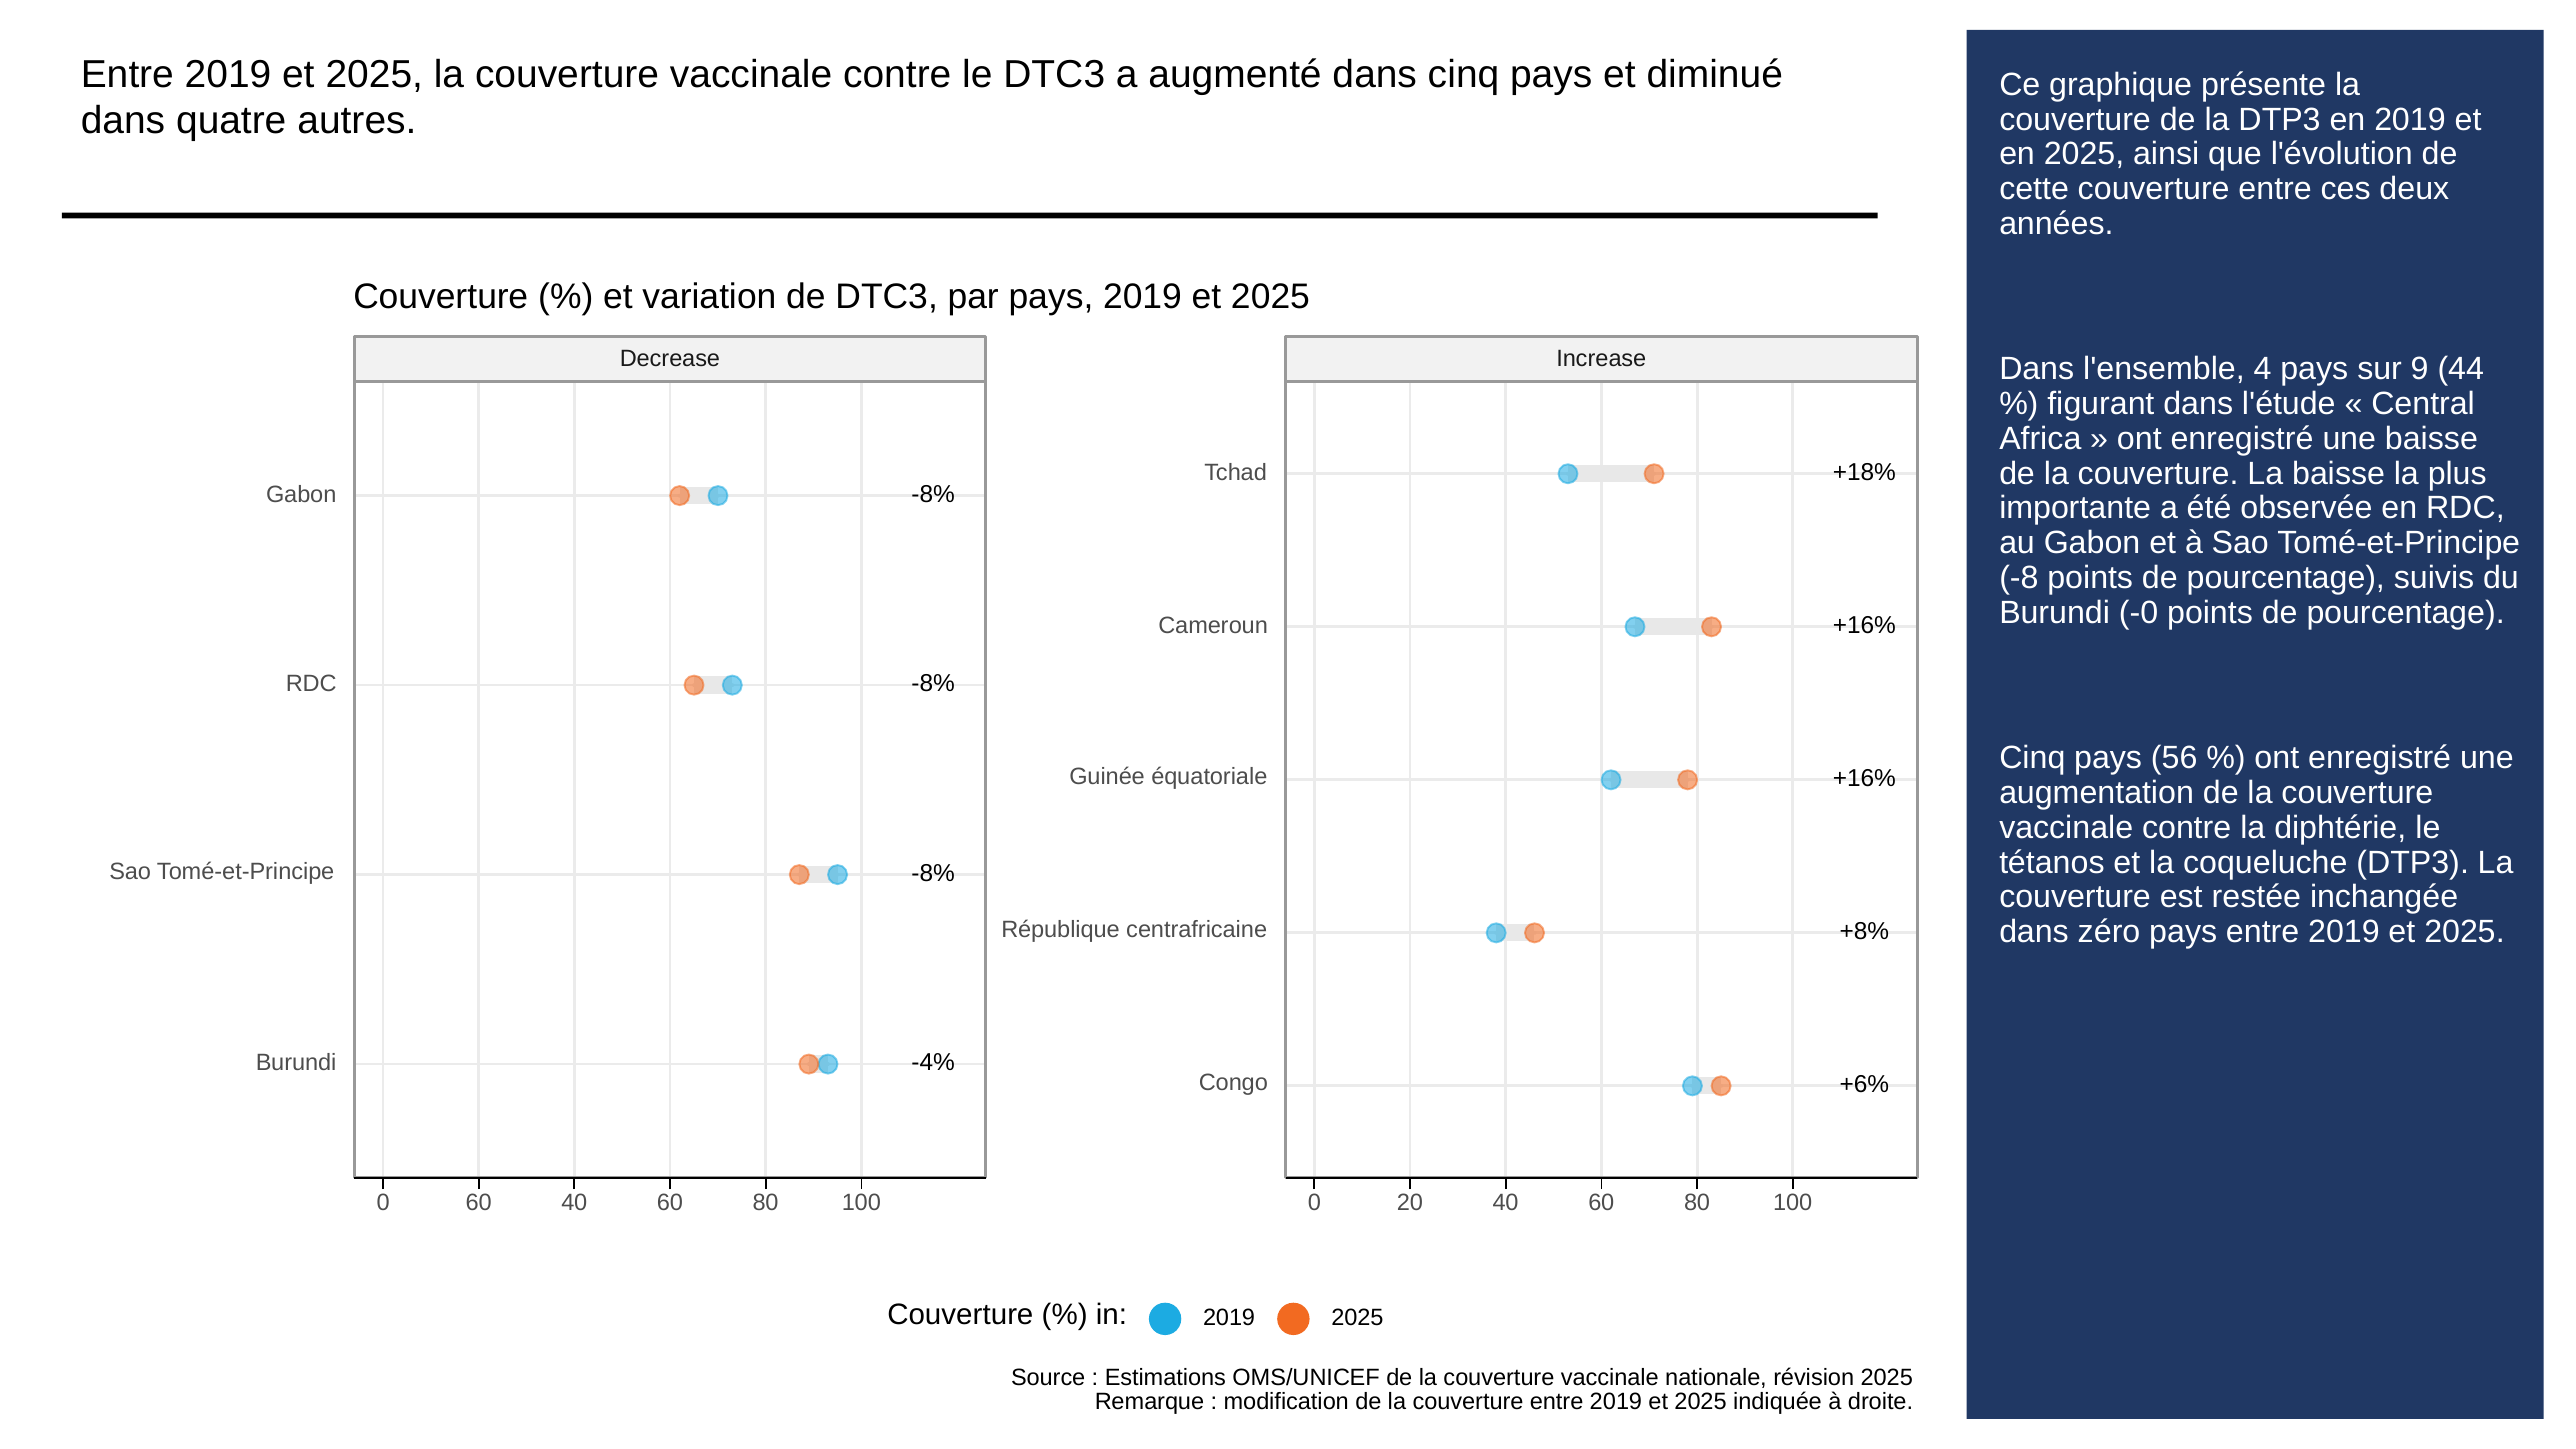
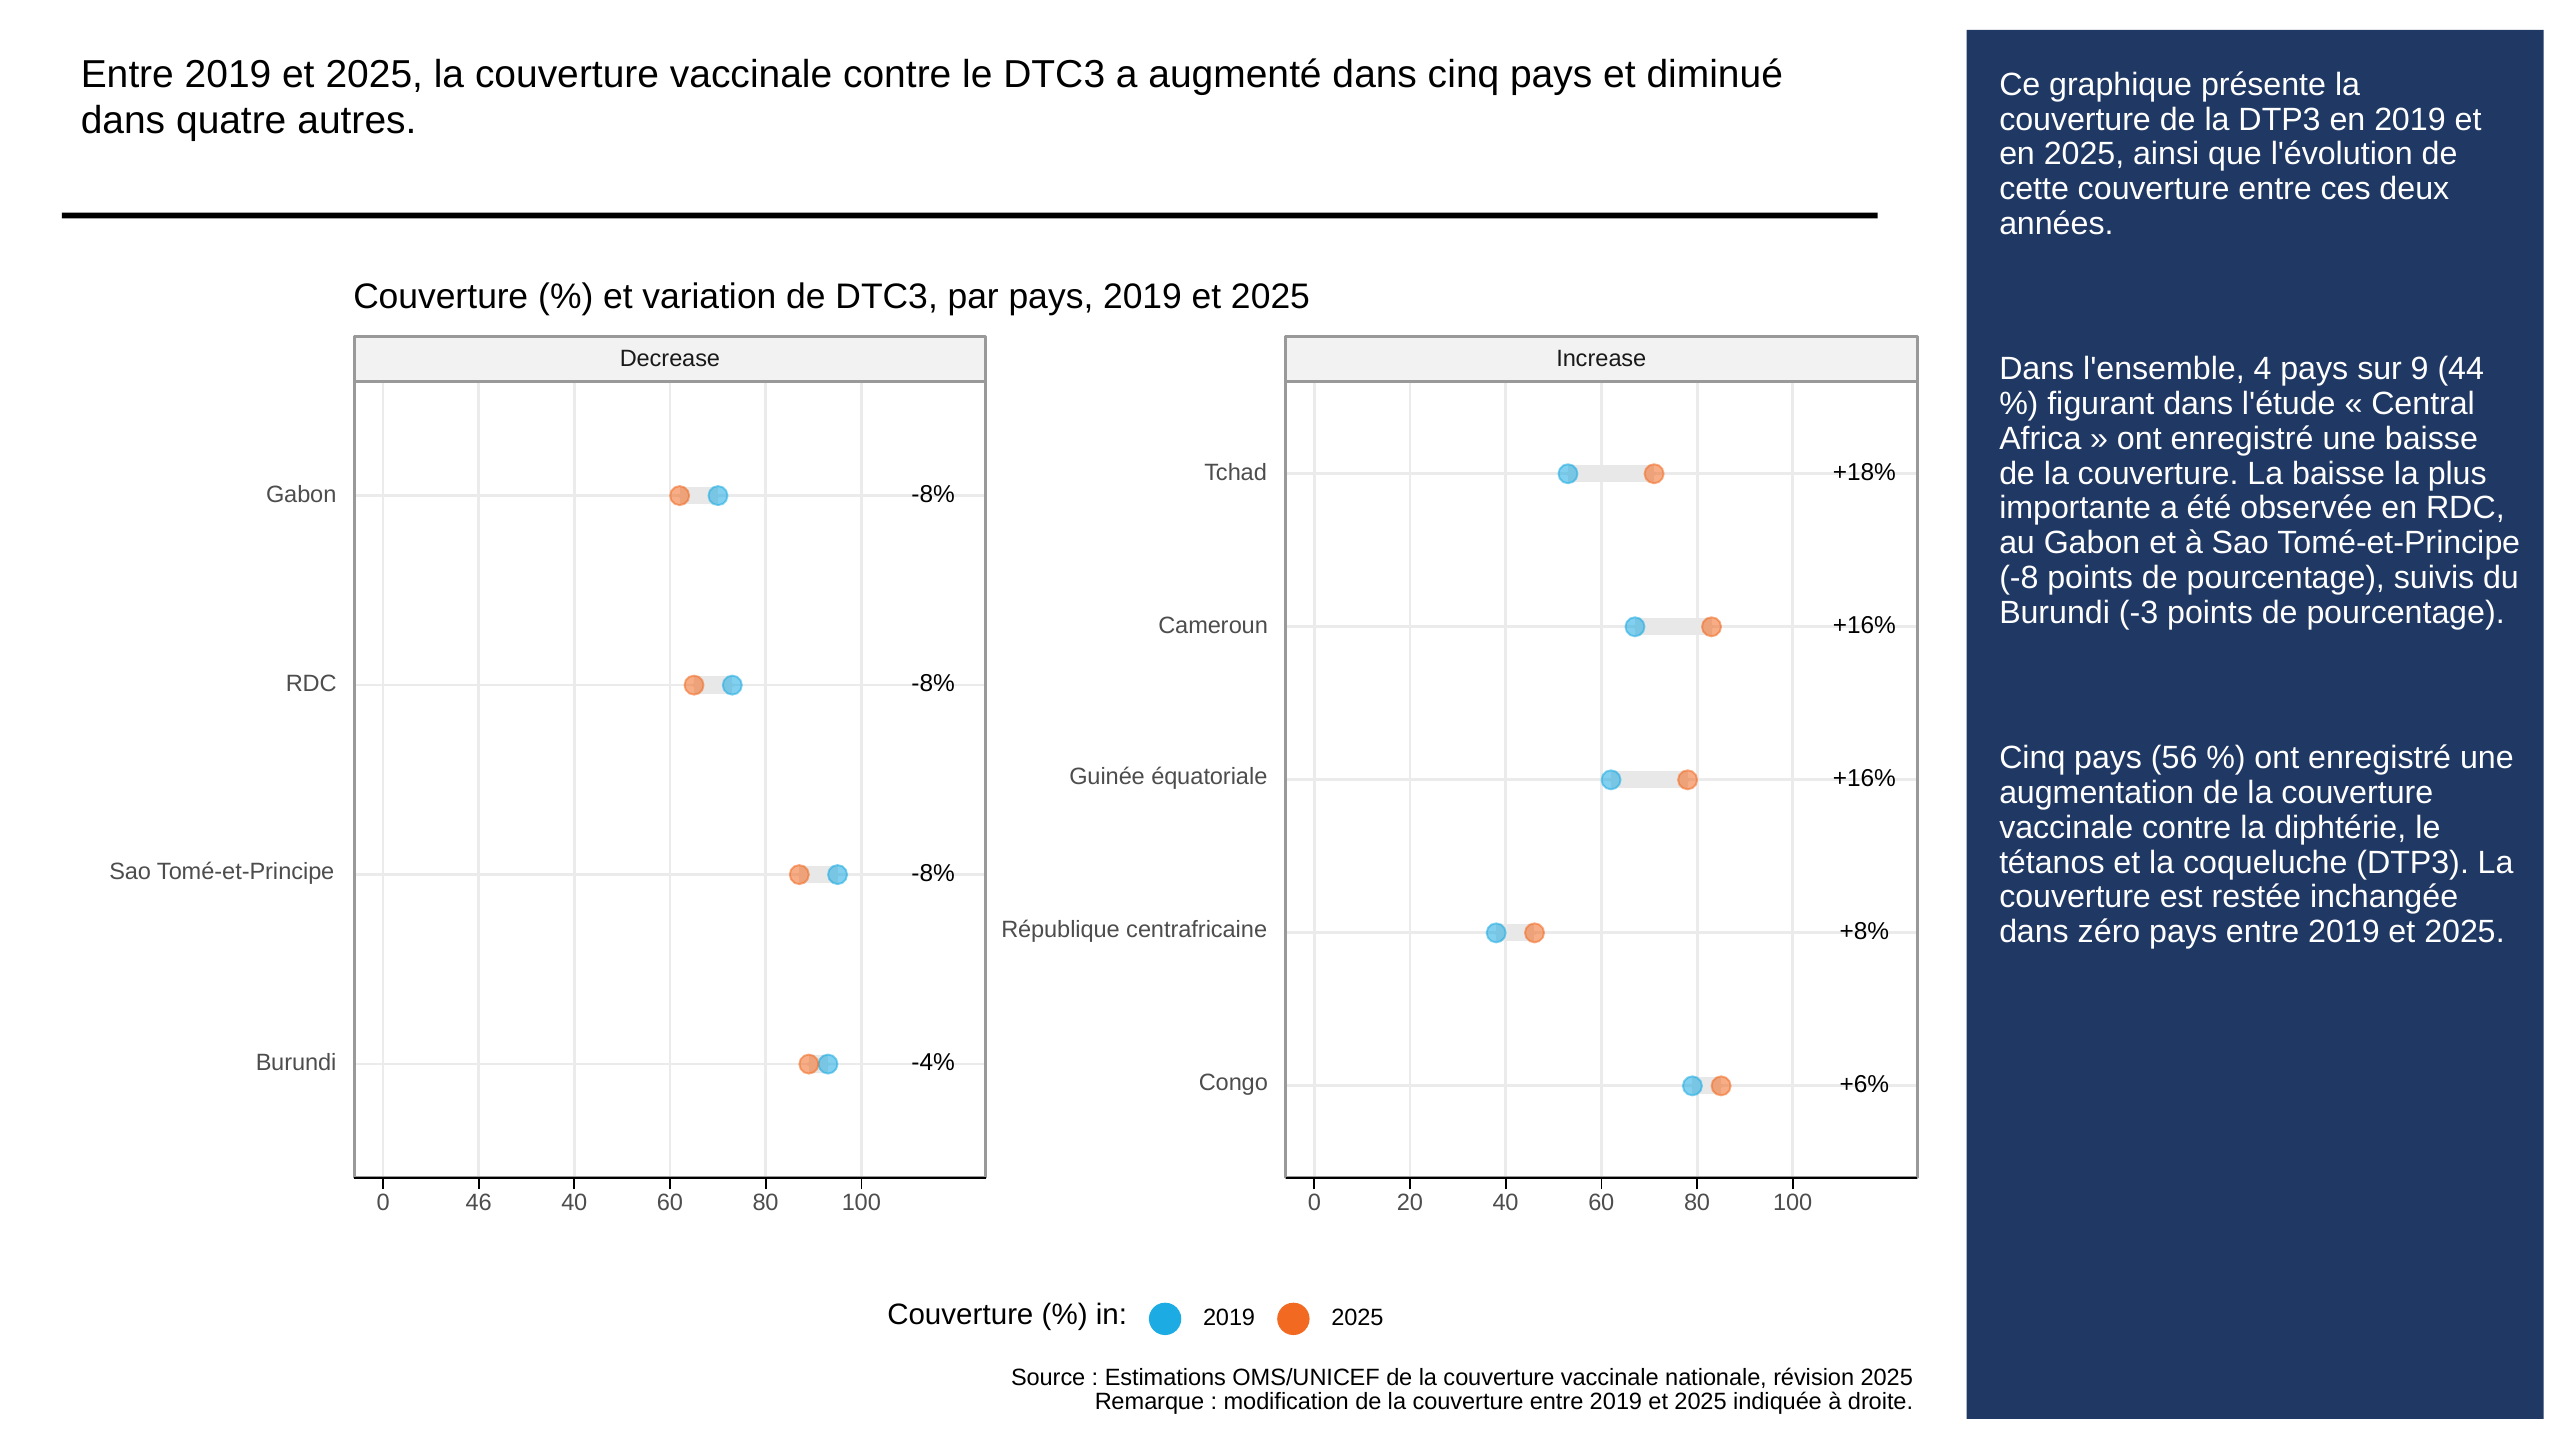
-0: -0 -> -3 (2139, 613)
0 60: 60 -> 46 (479, 1203)
